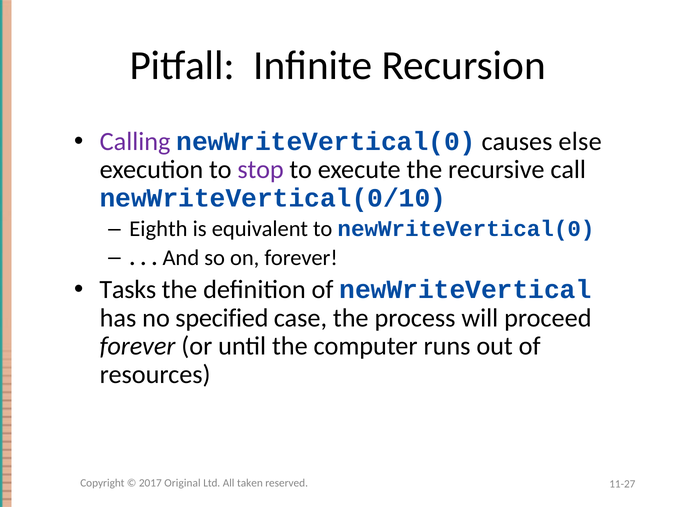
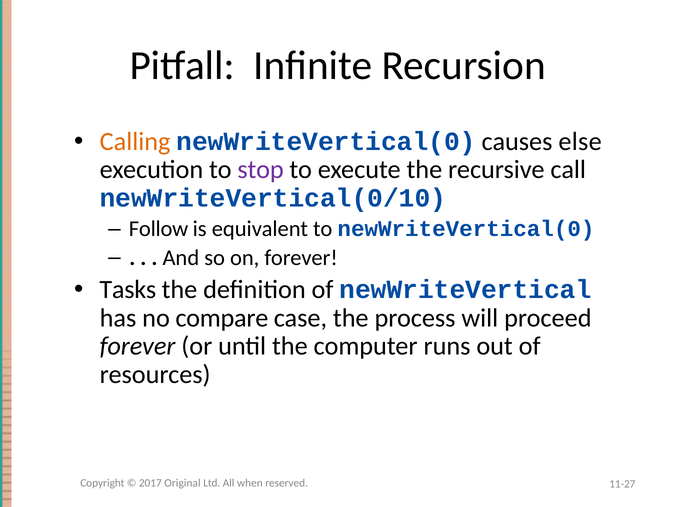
Calling colour: purple -> orange (135, 141)
Eighth: Eighth -> Follow (159, 229)
specified: specified -> compare (222, 318)
taken: taken -> when (250, 483)
